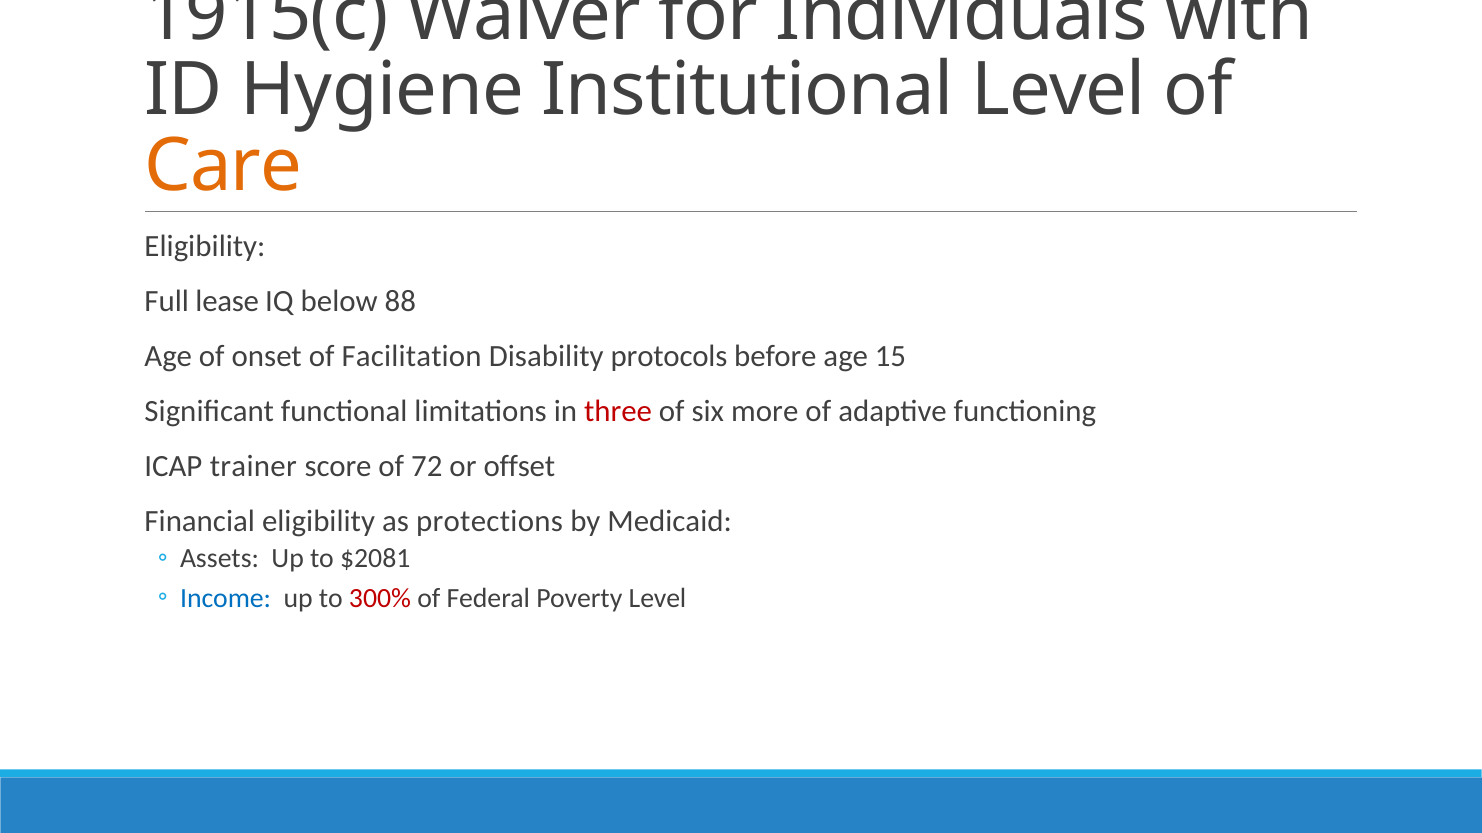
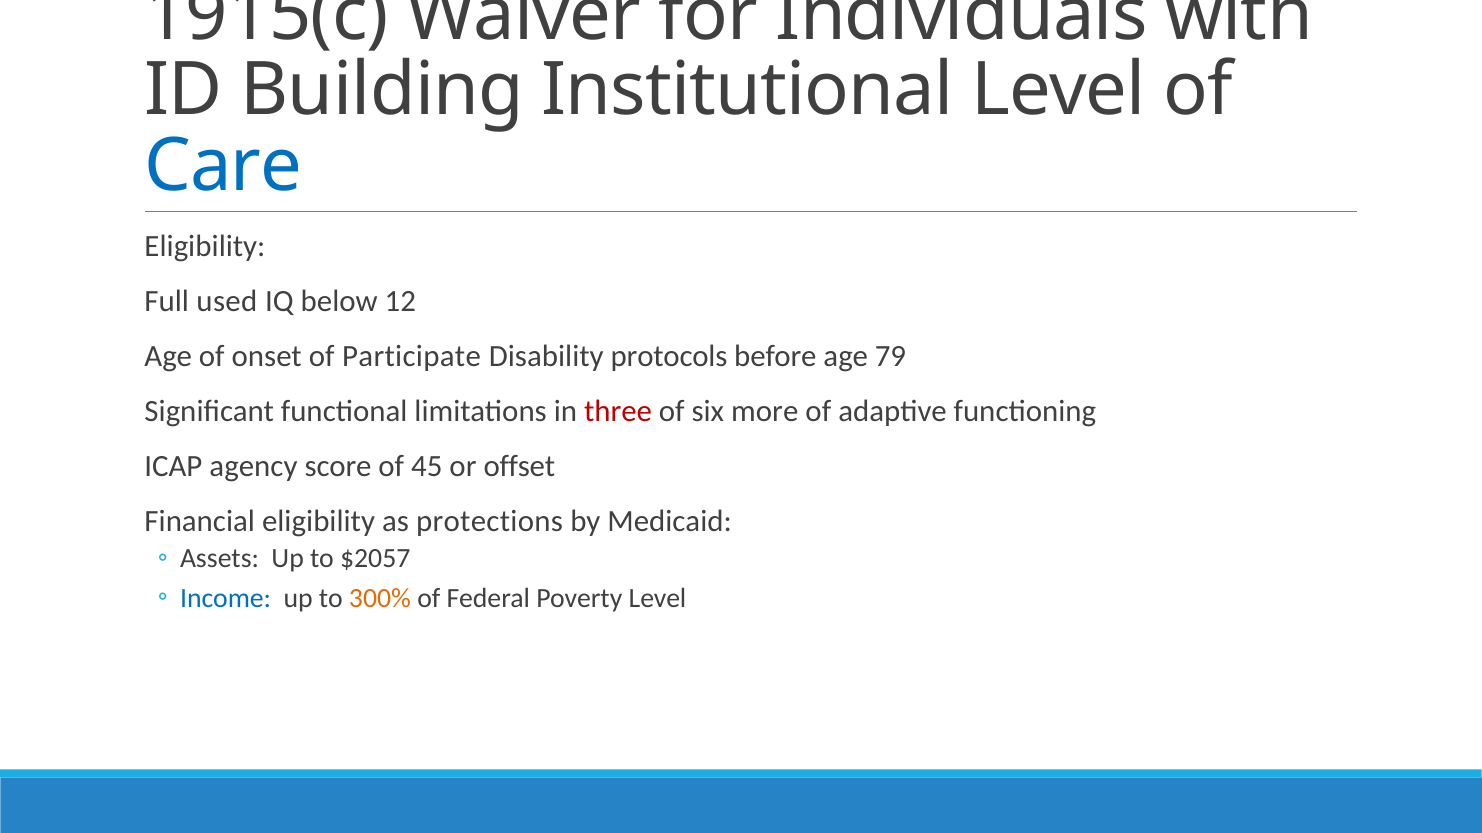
Hygiene: Hygiene -> Building (382, 90)
Care colour: orange -> blue (223, 166)
lease: lease -> used (227, 301)
88: 88 -> 12 (400, 301)
Facilitation: Facilitation -> Participate (412, 356)
15: 15 -> 79 (891, 356)
trainer: trainer -> agency (253, 466)
72: 72 -> 45 (427, 466)
$2081: $2081 -> $2057 (375, 559)
300% colour: red -> orange (380, 598)
